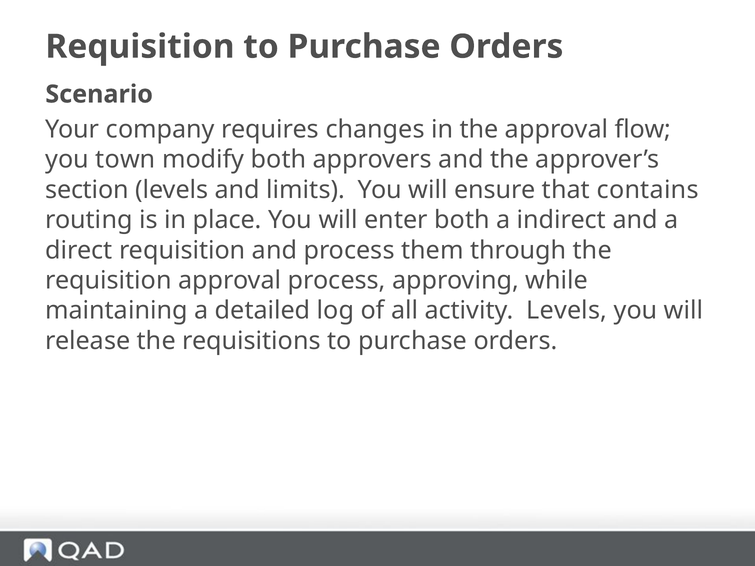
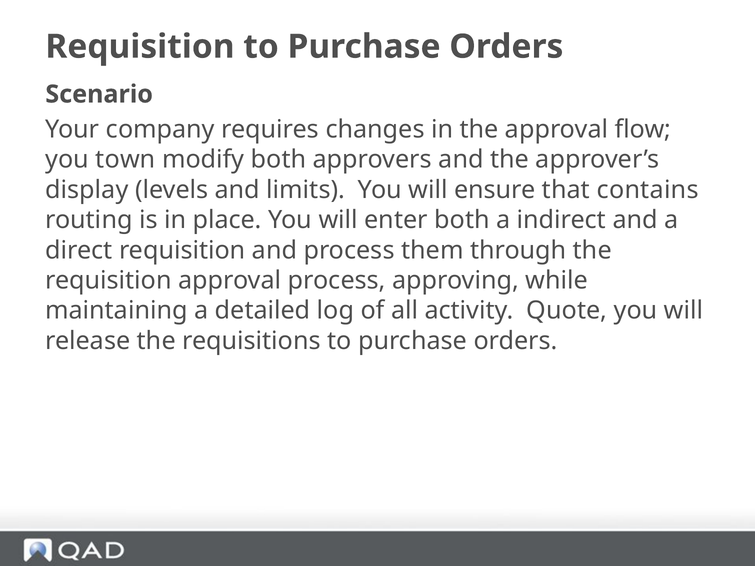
section: section -> display (87, 190)
activity Levels: Levels -> Quote (567, 311)
